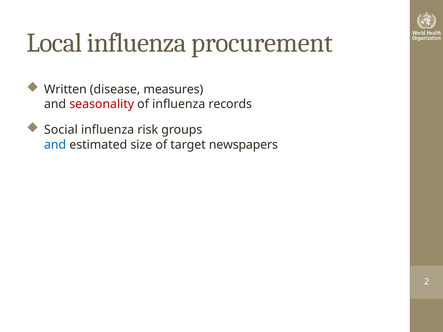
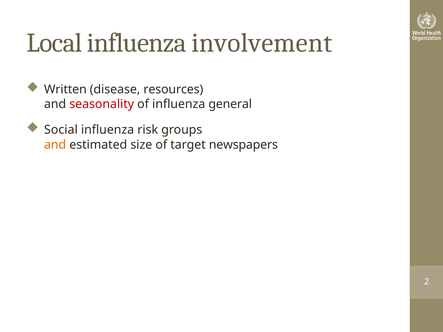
procurement: procurement -> involvement (262, 43)
measures: measures -> resources (173, 89)
records: records -> general (230, 104)
and colour: blue -> orange (55, 145)
